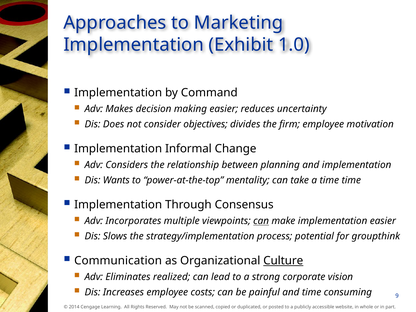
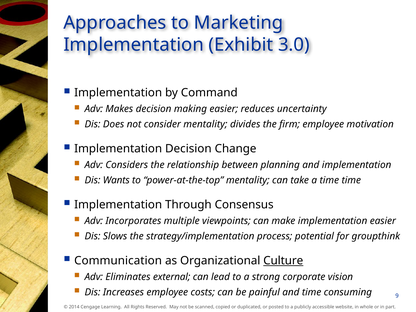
1.0: 1.0 -> 3.0 (294, 45)
consider objectives: objectives -> mentality (205, 124)
Implementation Informal: Informal -> Decision (188, 149)
can underline: present -> none (261, 221)
realized: realized -> external (172, 277)
